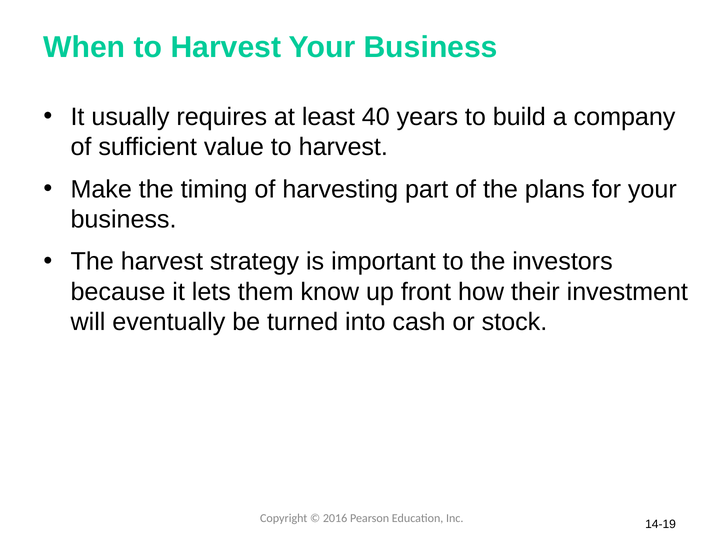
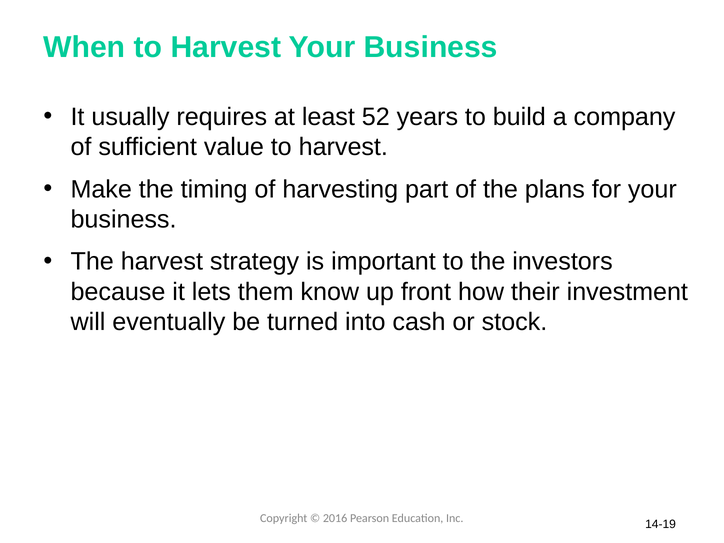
40: 40 -> 52 (376, 117)
